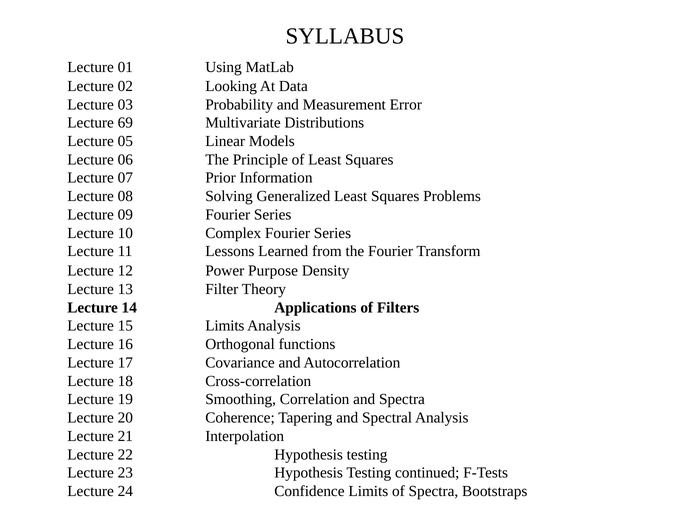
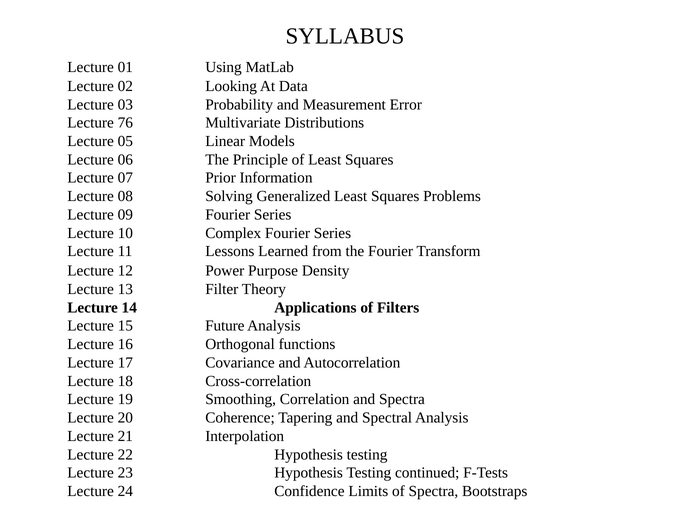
69: 69 -> 76 (125, 123)
15 Limits: Limits -> Future (225, 326)
